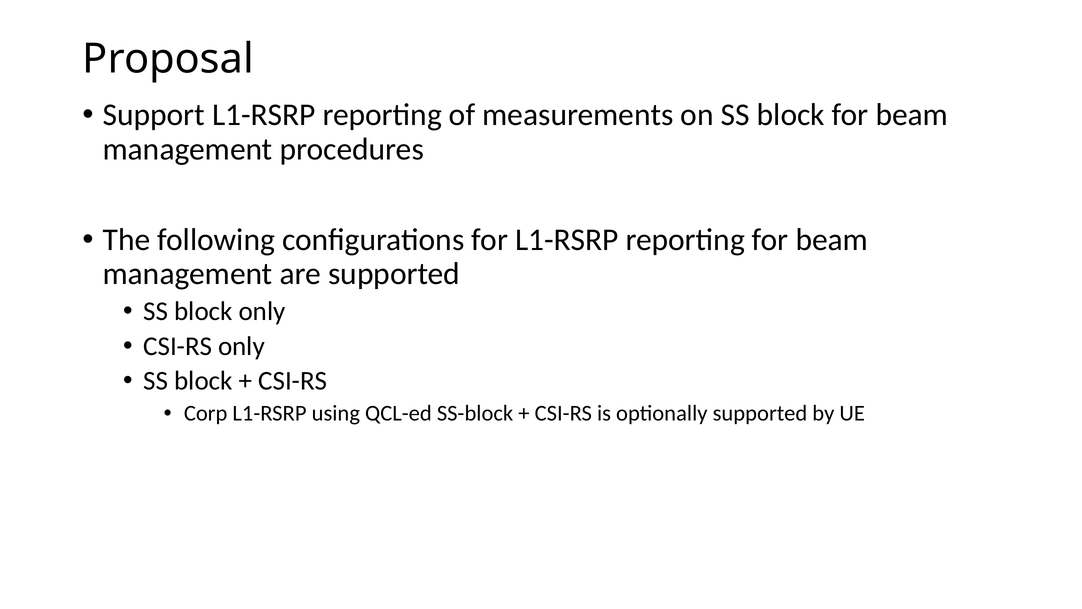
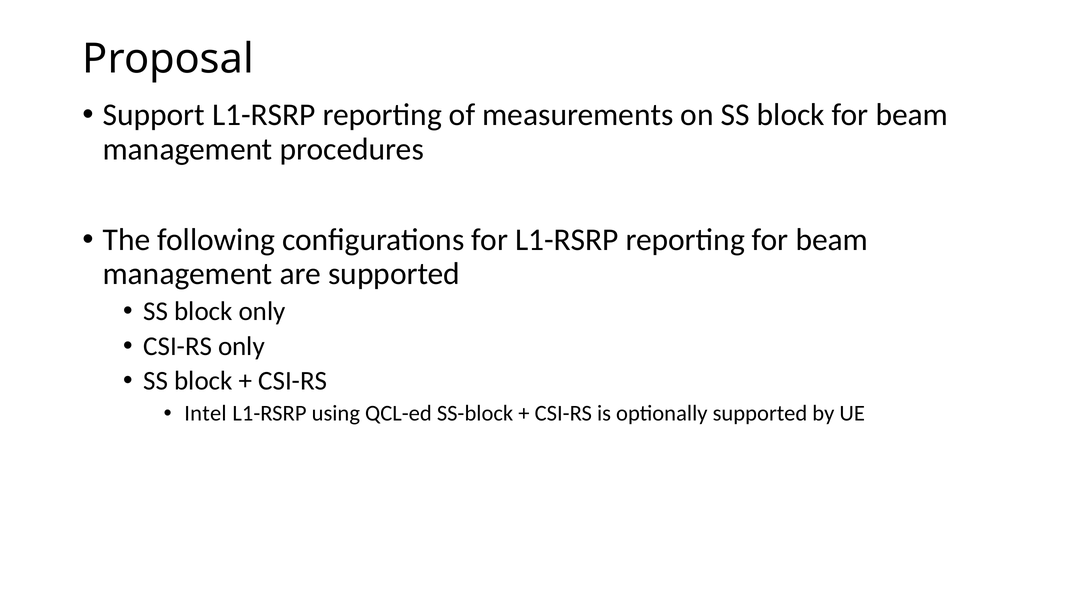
Corp: Corp -> Intel (206, 413)
